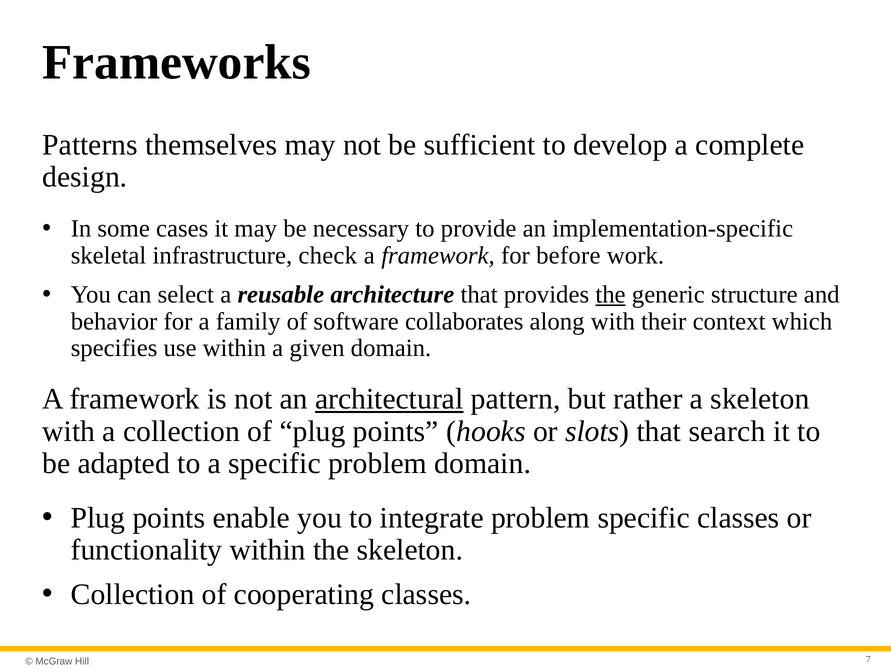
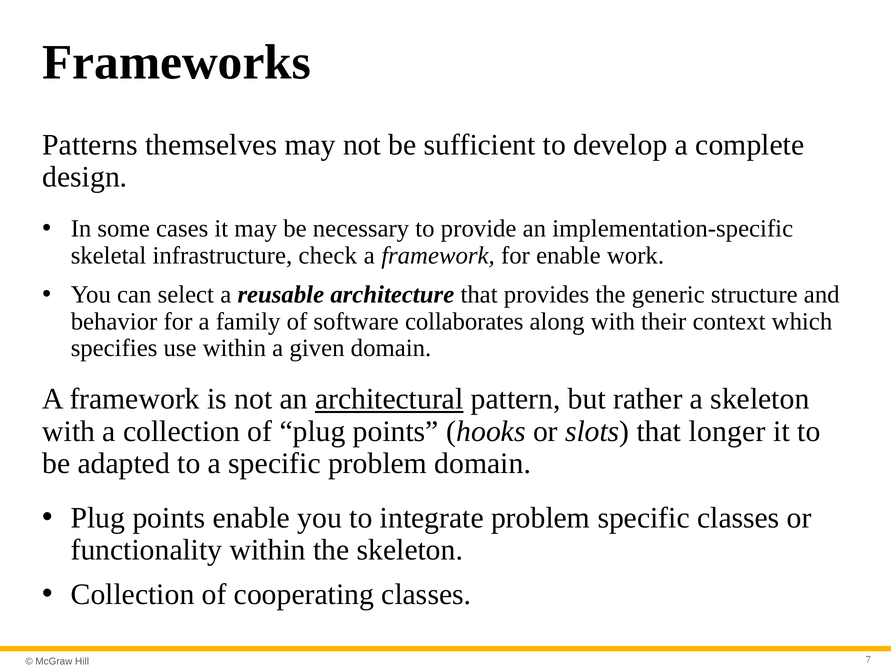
for before: before -> enable (568, 255)
the underline: present -> none (610, 294)
search: search -> longer (727, 431)
